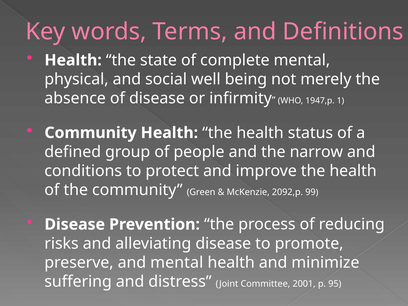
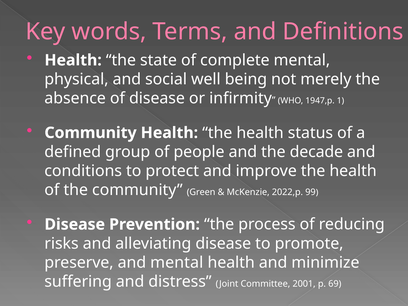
narrow: narrow -> decade (316, 152)
2092,p: 2092,p -> 2022,p (287, 192)
95: 95 -> 69 (335, 284)
